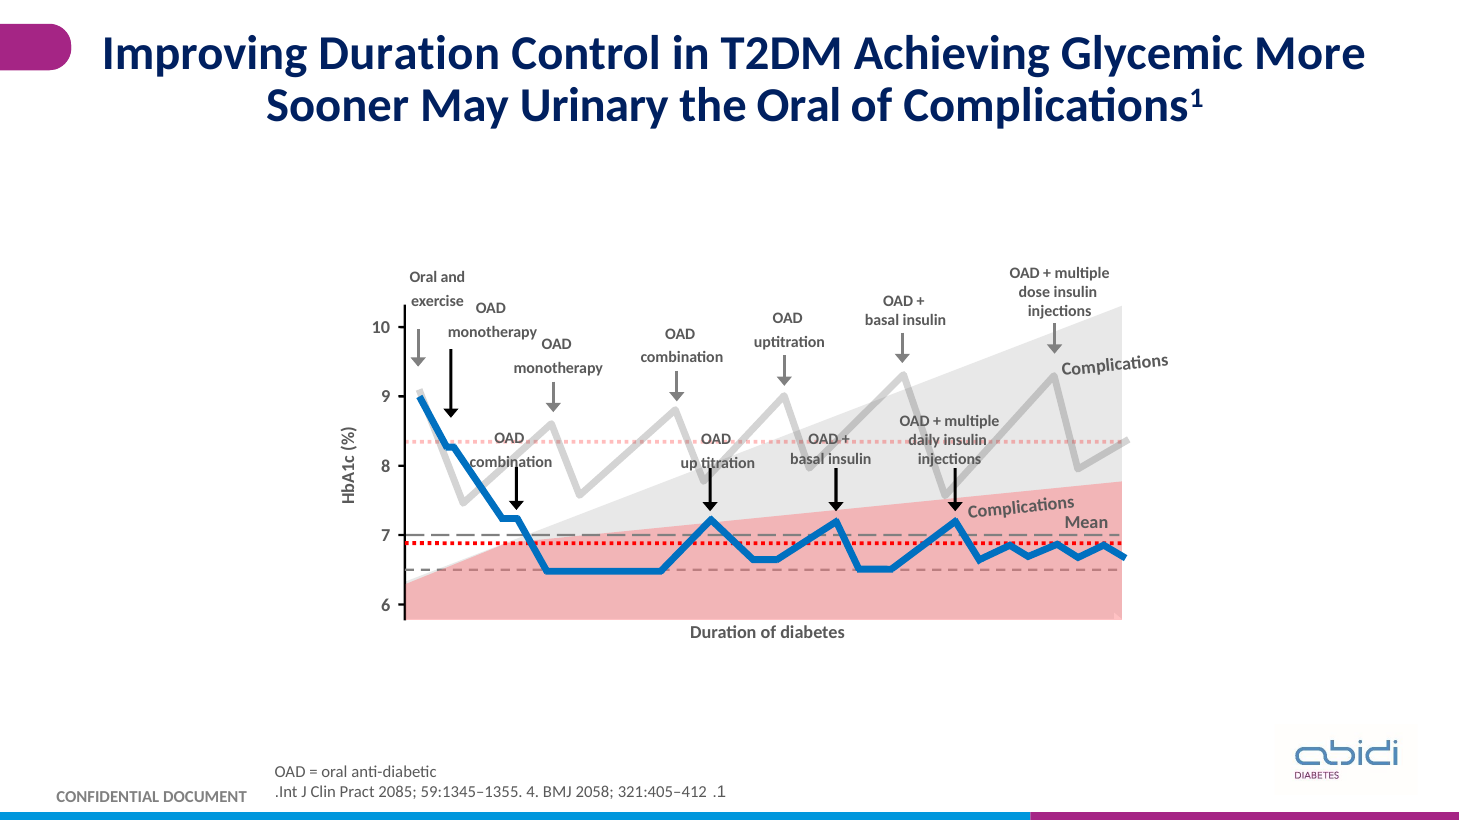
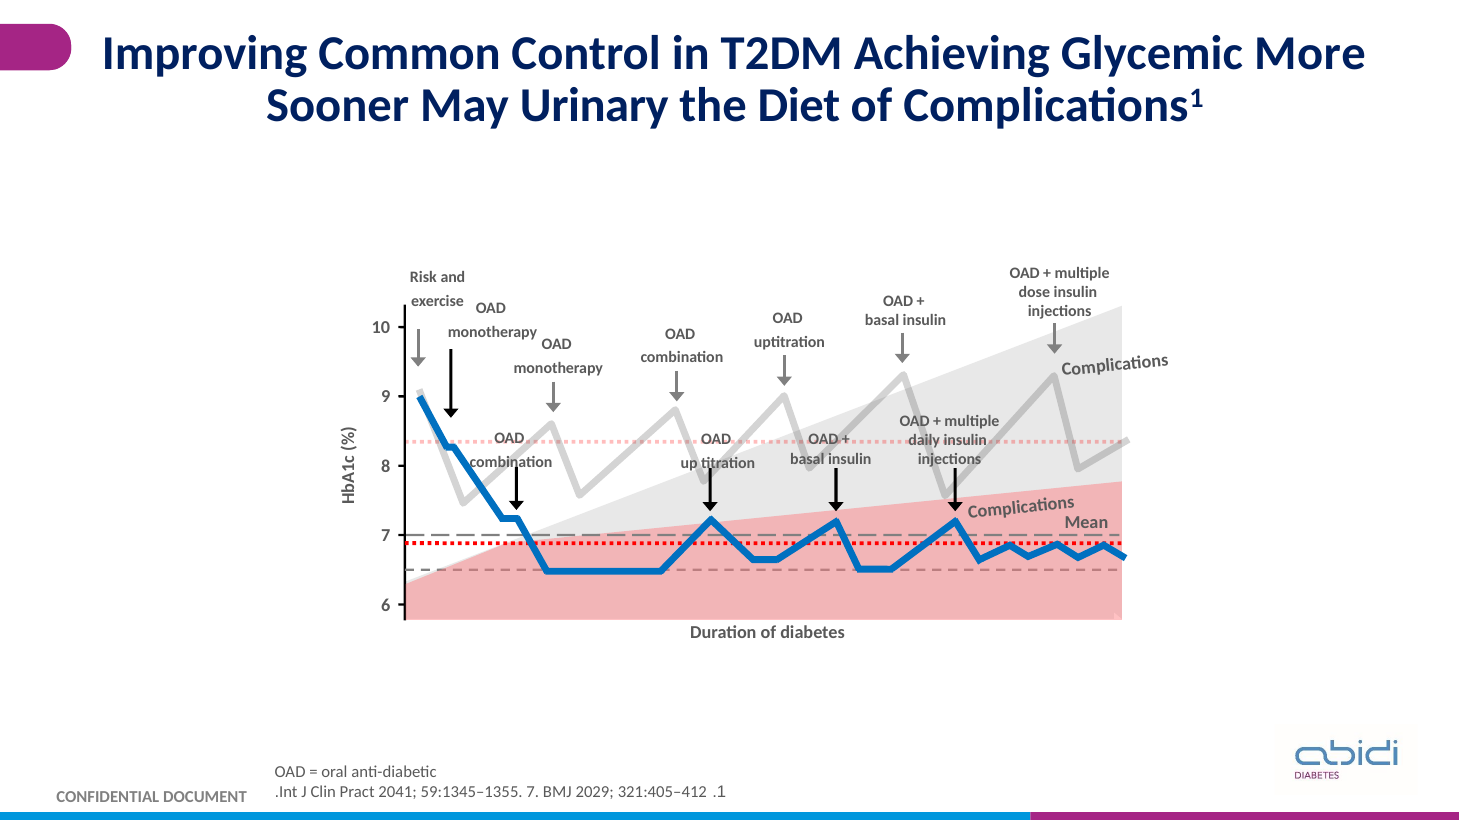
Improving Duration: Duration -> Common (410, 53)
the Oral: Oral -> Diet (799, 106)
Oral: Oral -> Risk (423, 278)
2085: 2085 -> 2041 (398, 793)
59:1345–1355 4: 4 -> 7 (533, 793)
2058: 2058 -> 2029 (595, 793)
